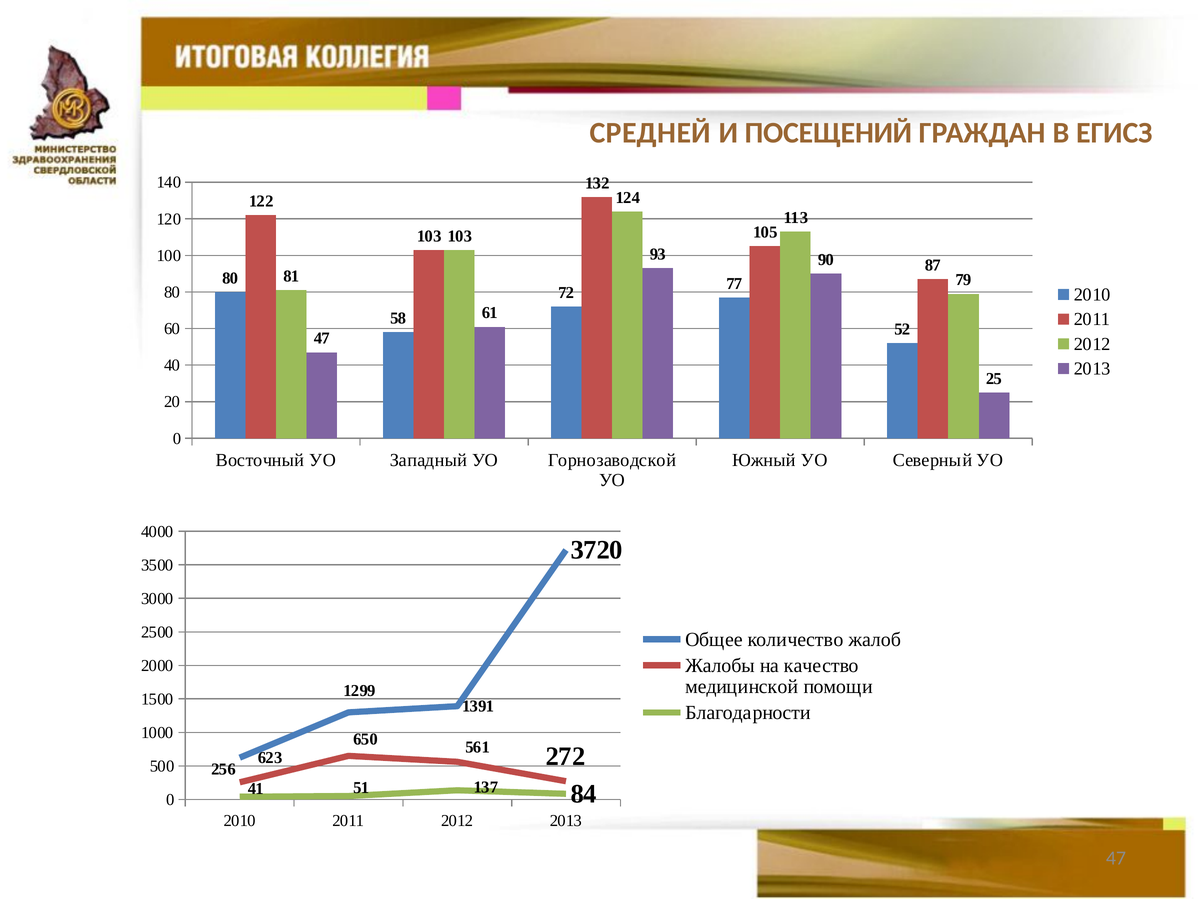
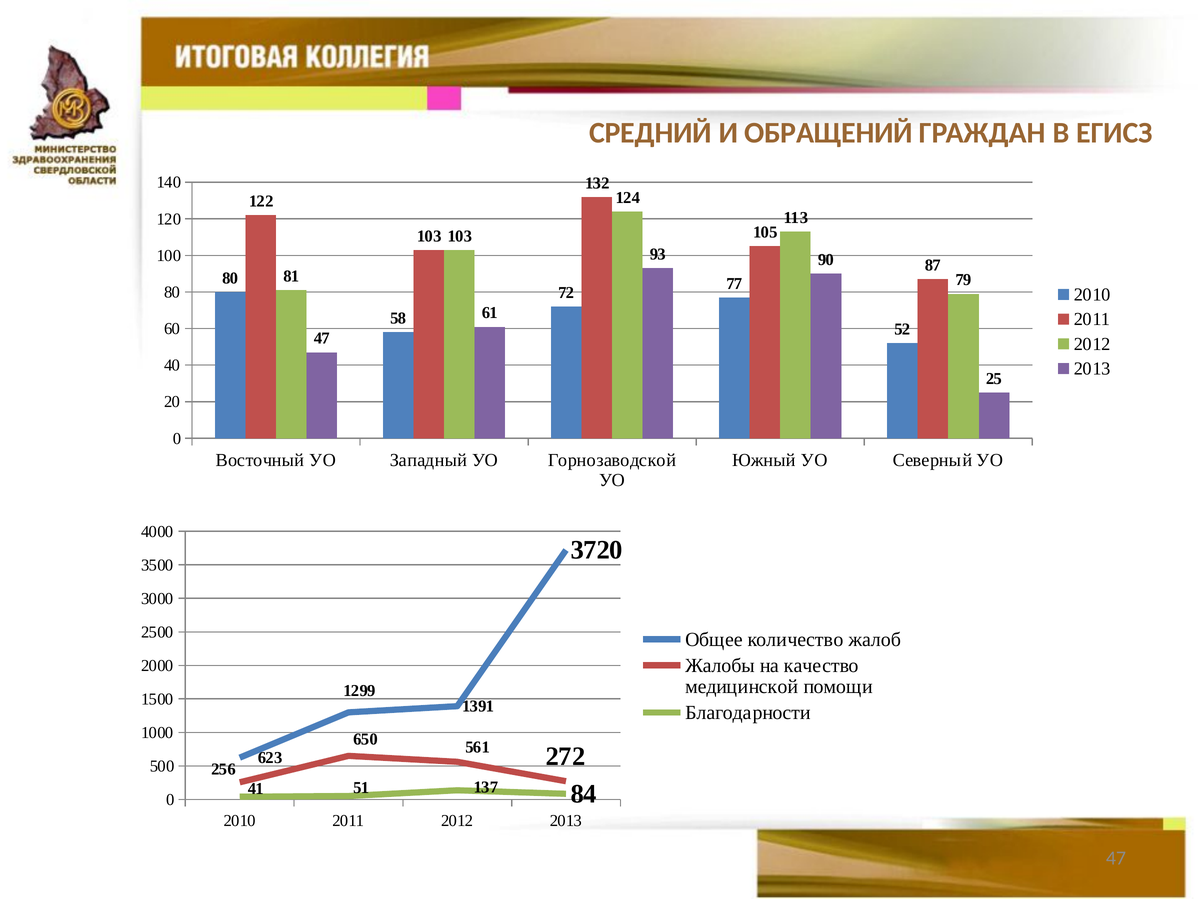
СРЕДНЕЙ: СРЕДНЕЙ -> СРЕДНИЙ (651, 133)
ПОСЕЩЕНИЙ: ПОСЕЩЕНИЙ -> ОБРАЩЕНИЙ (829, 133)
